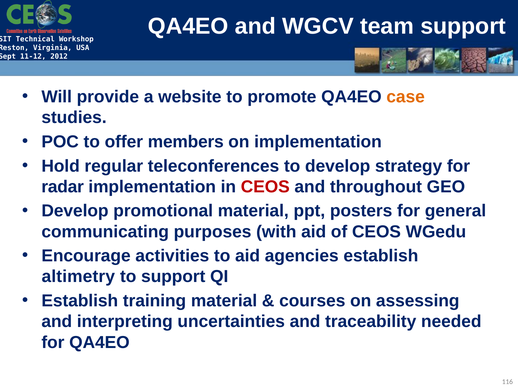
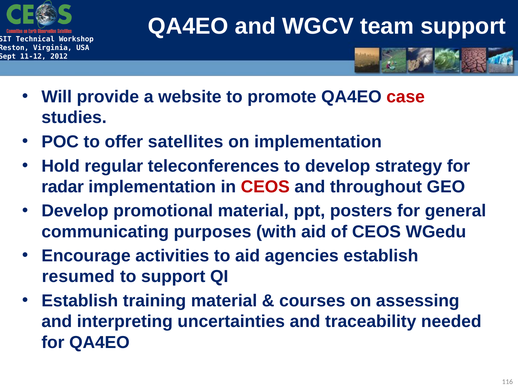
case colour: orange -> red (406, 97)
members: members -> satellites (186, 142)
altimetry: altimetry -> resumed (78, 276)
